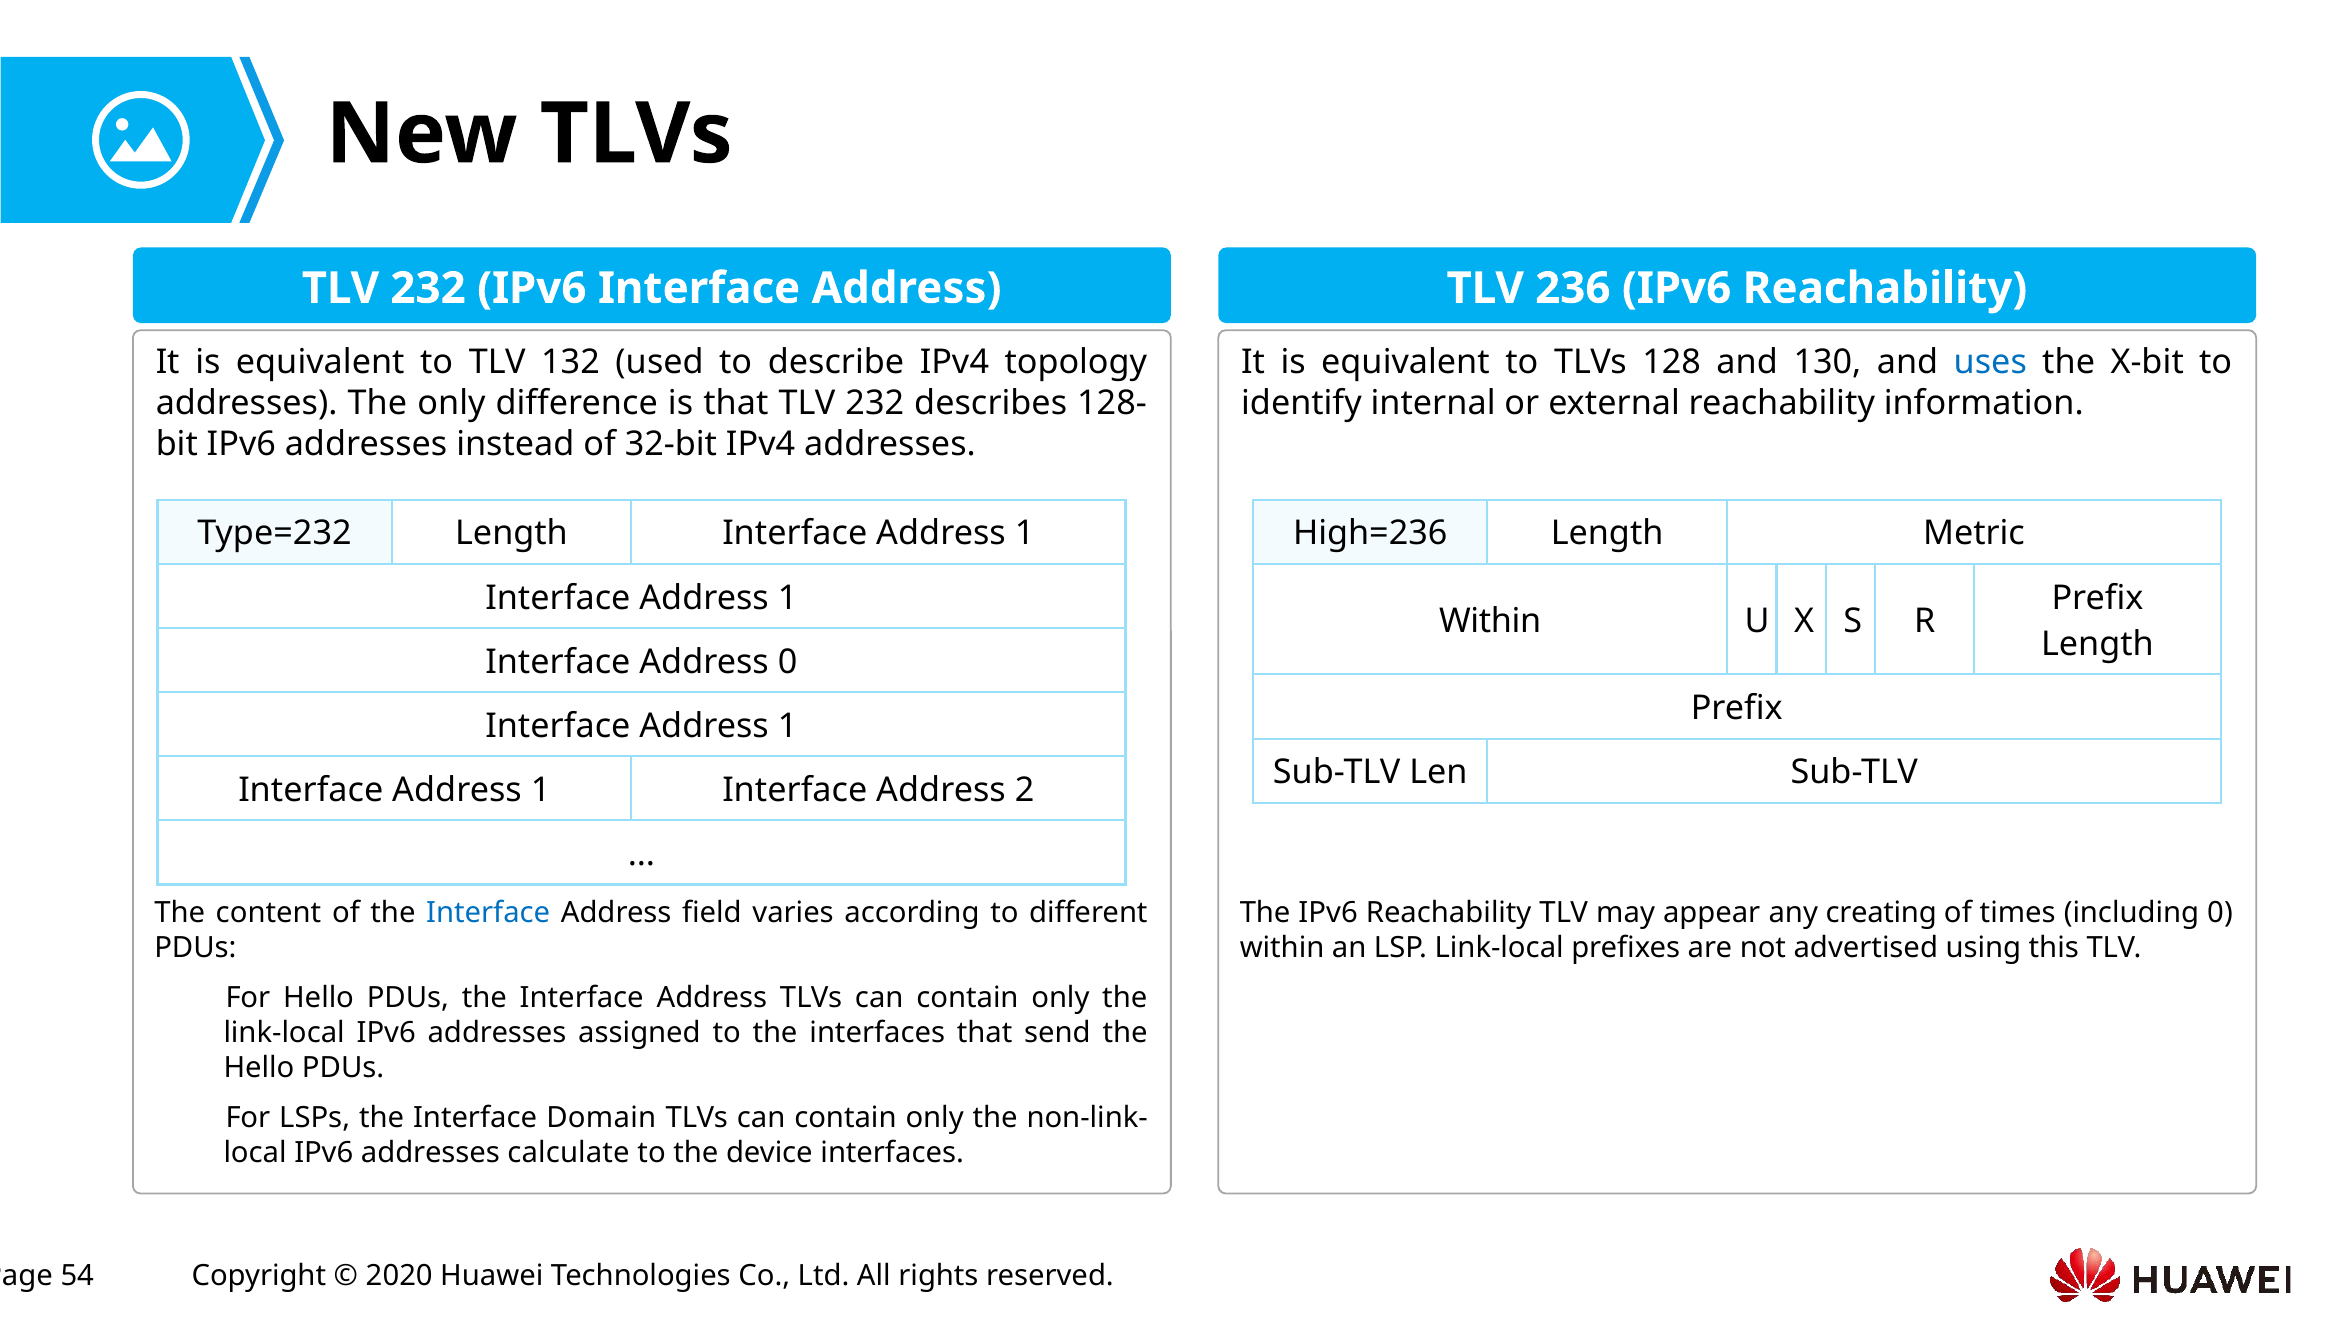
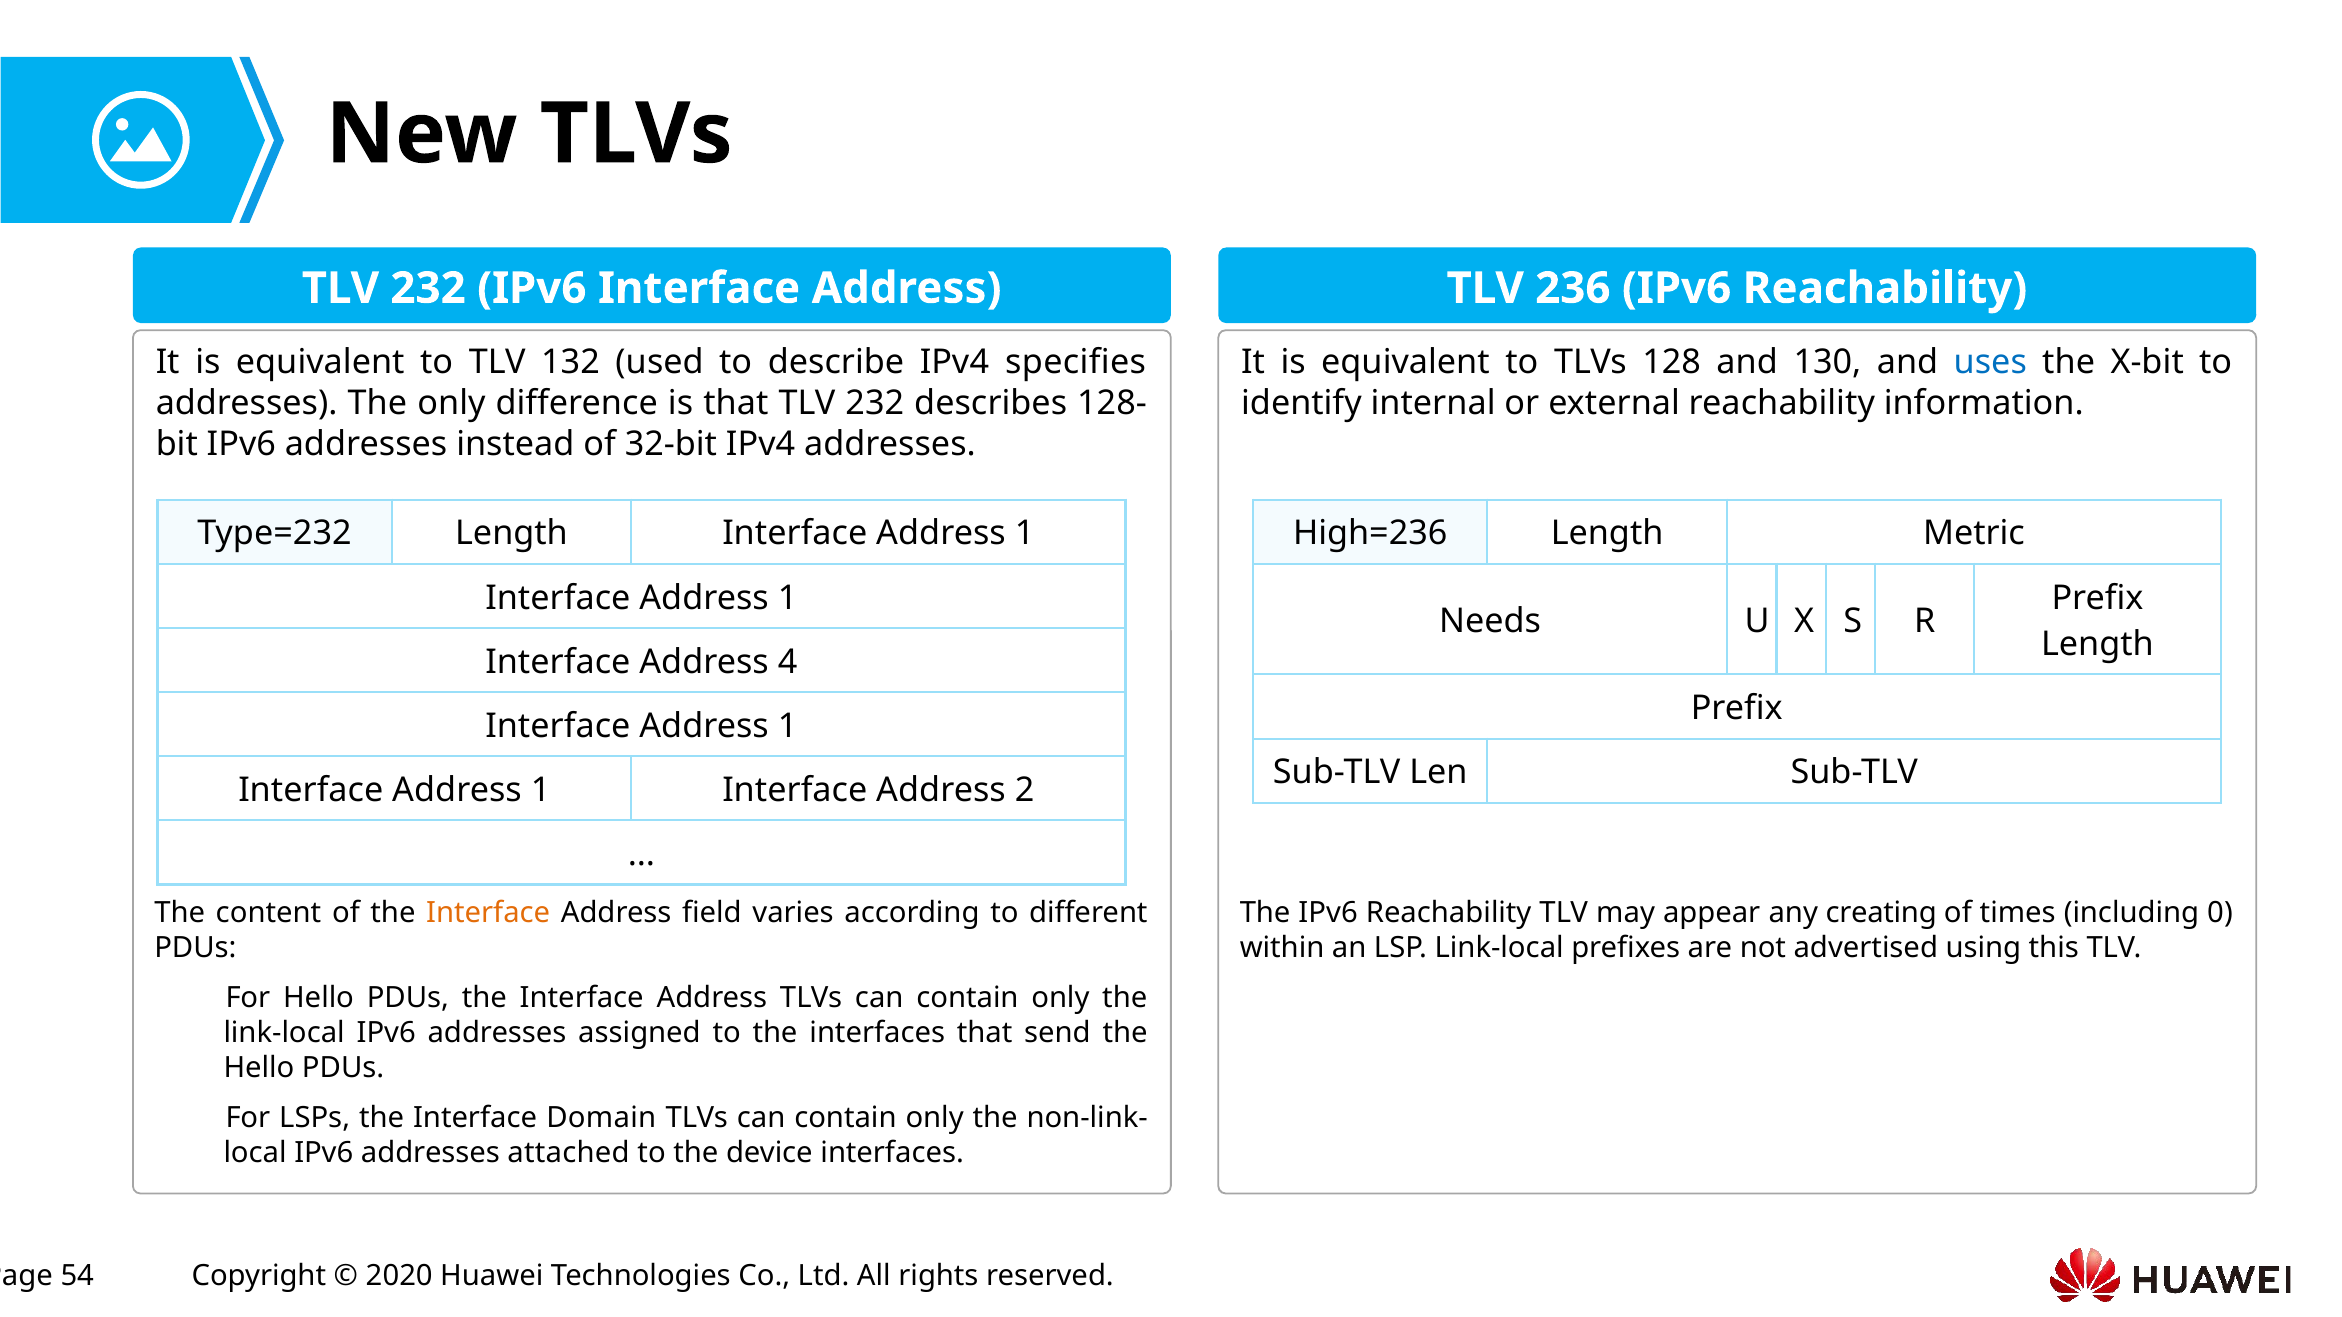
topology: topology -> specifies (1076, 362)
Within: Within -> Needs (1490, 621)
Address 0: 0 -> 4 (788, 662)
Interface colour: blue -> orange (488, 913)
calculate: calculate -> attached (569, 1153)
